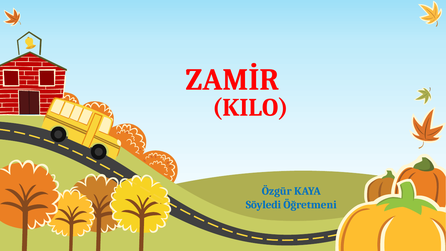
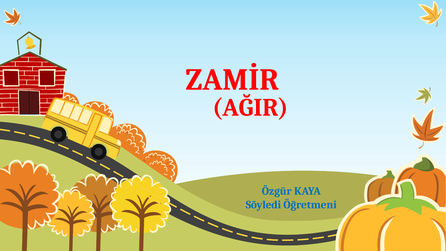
KILO: KILO -> AĞIR (250, 107)
